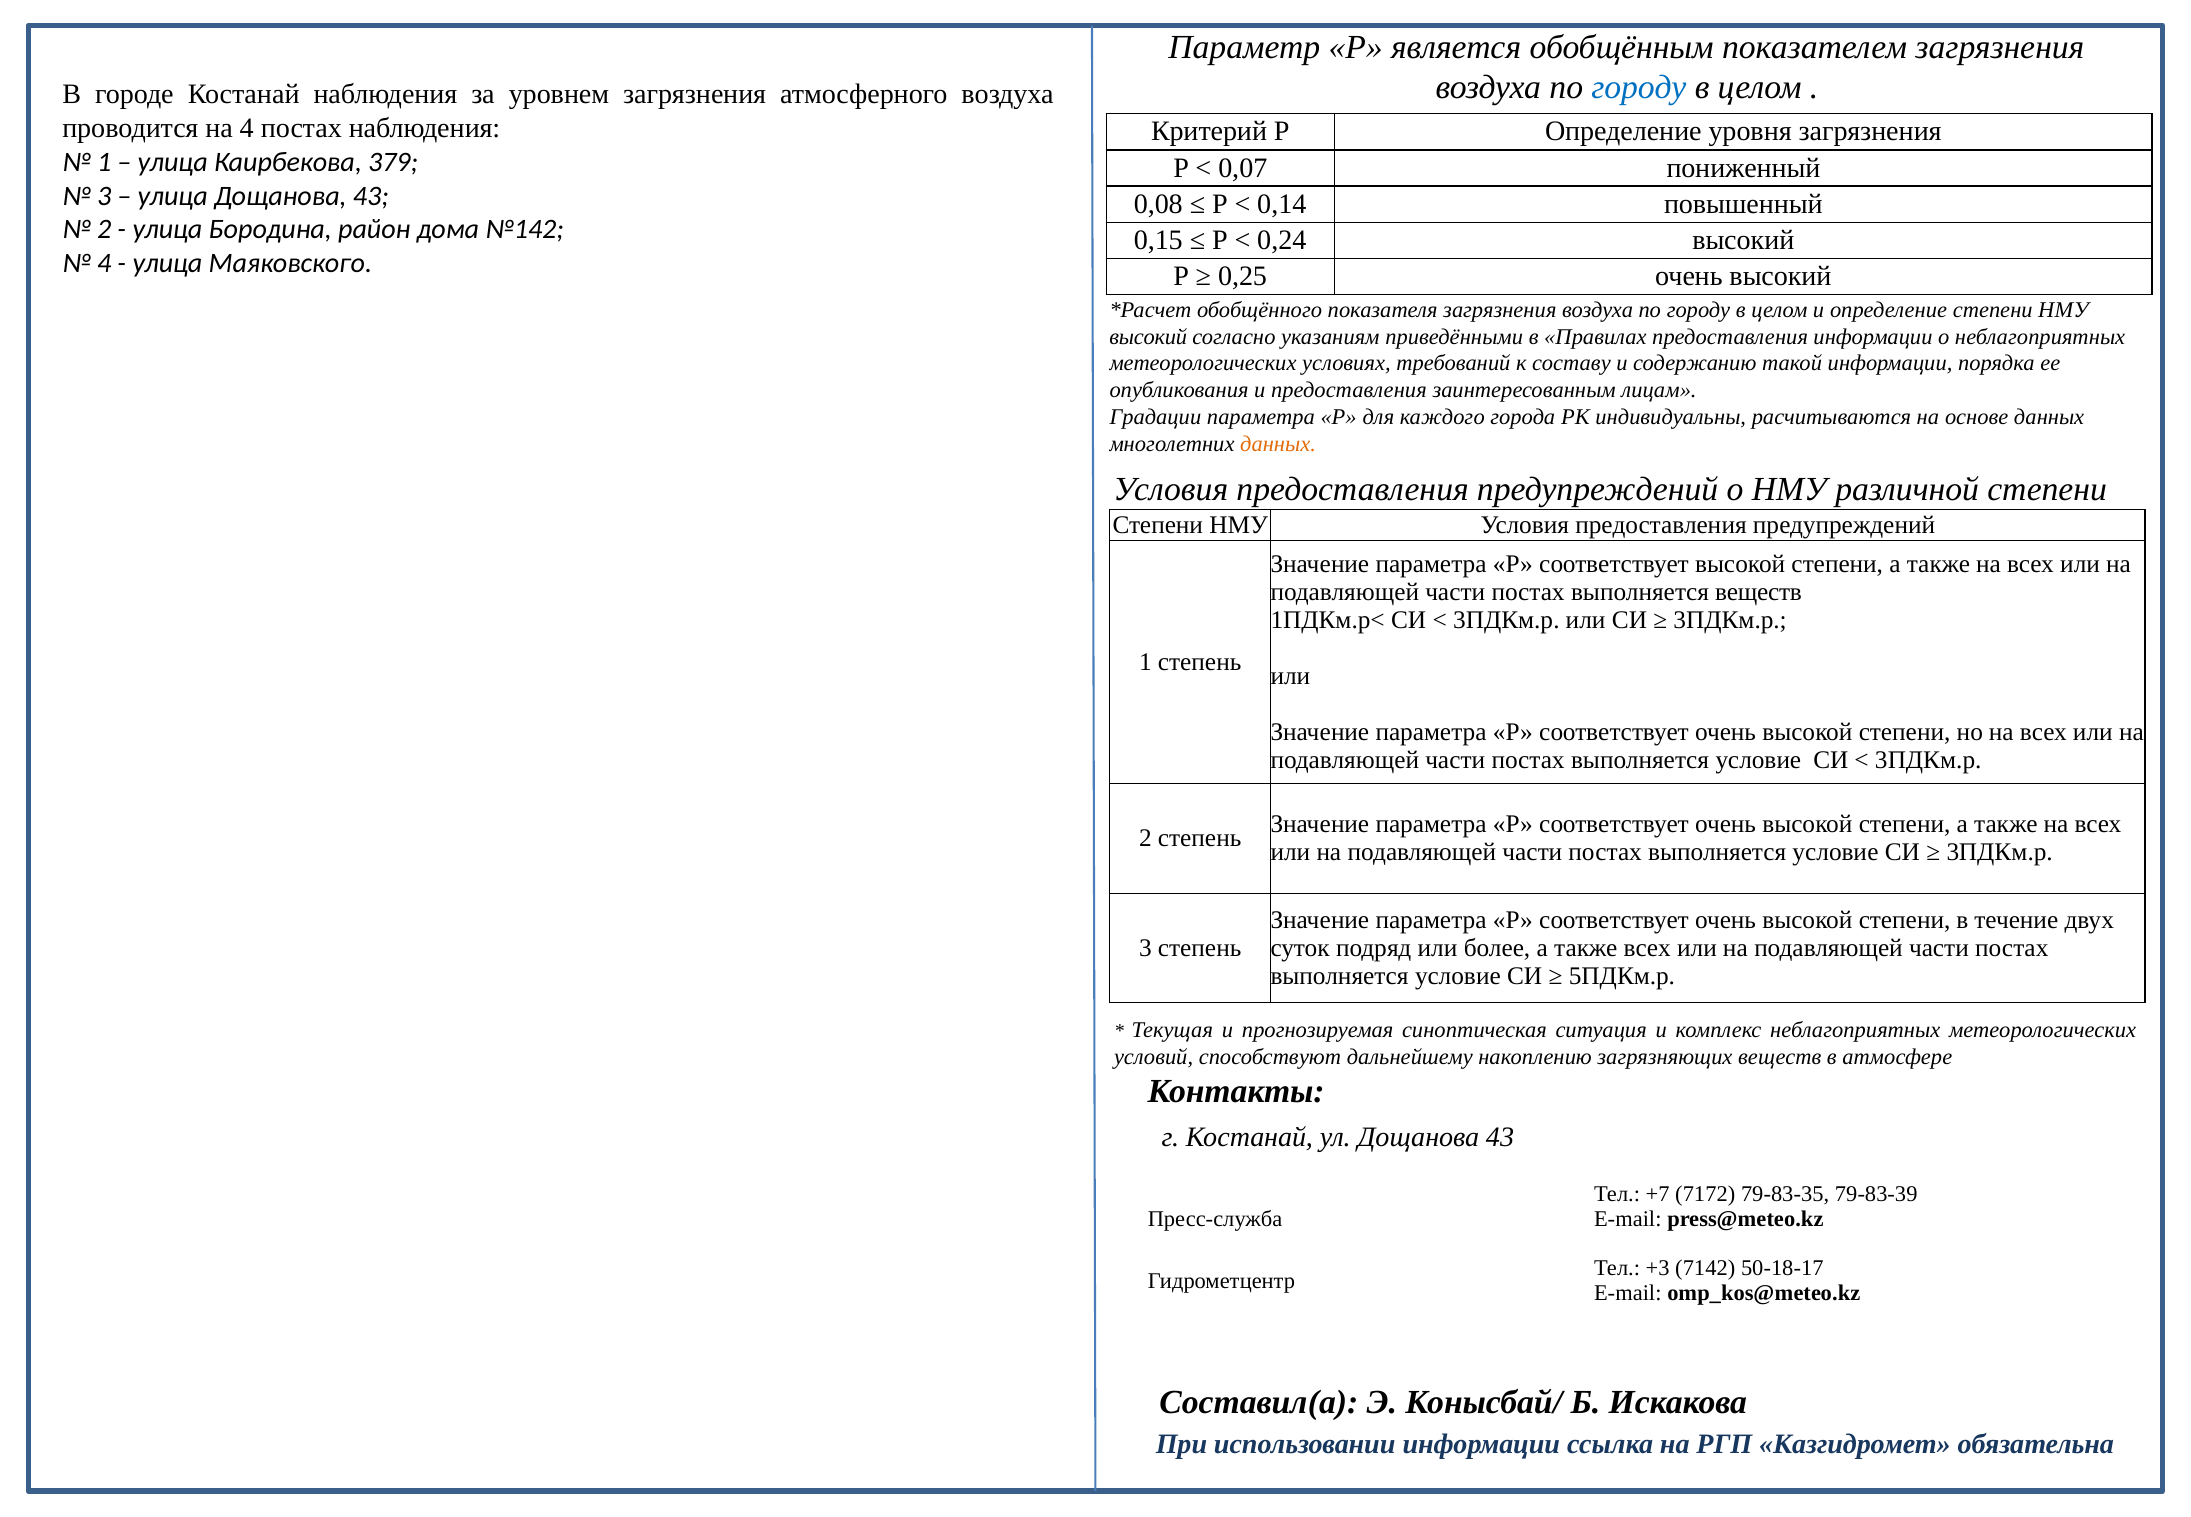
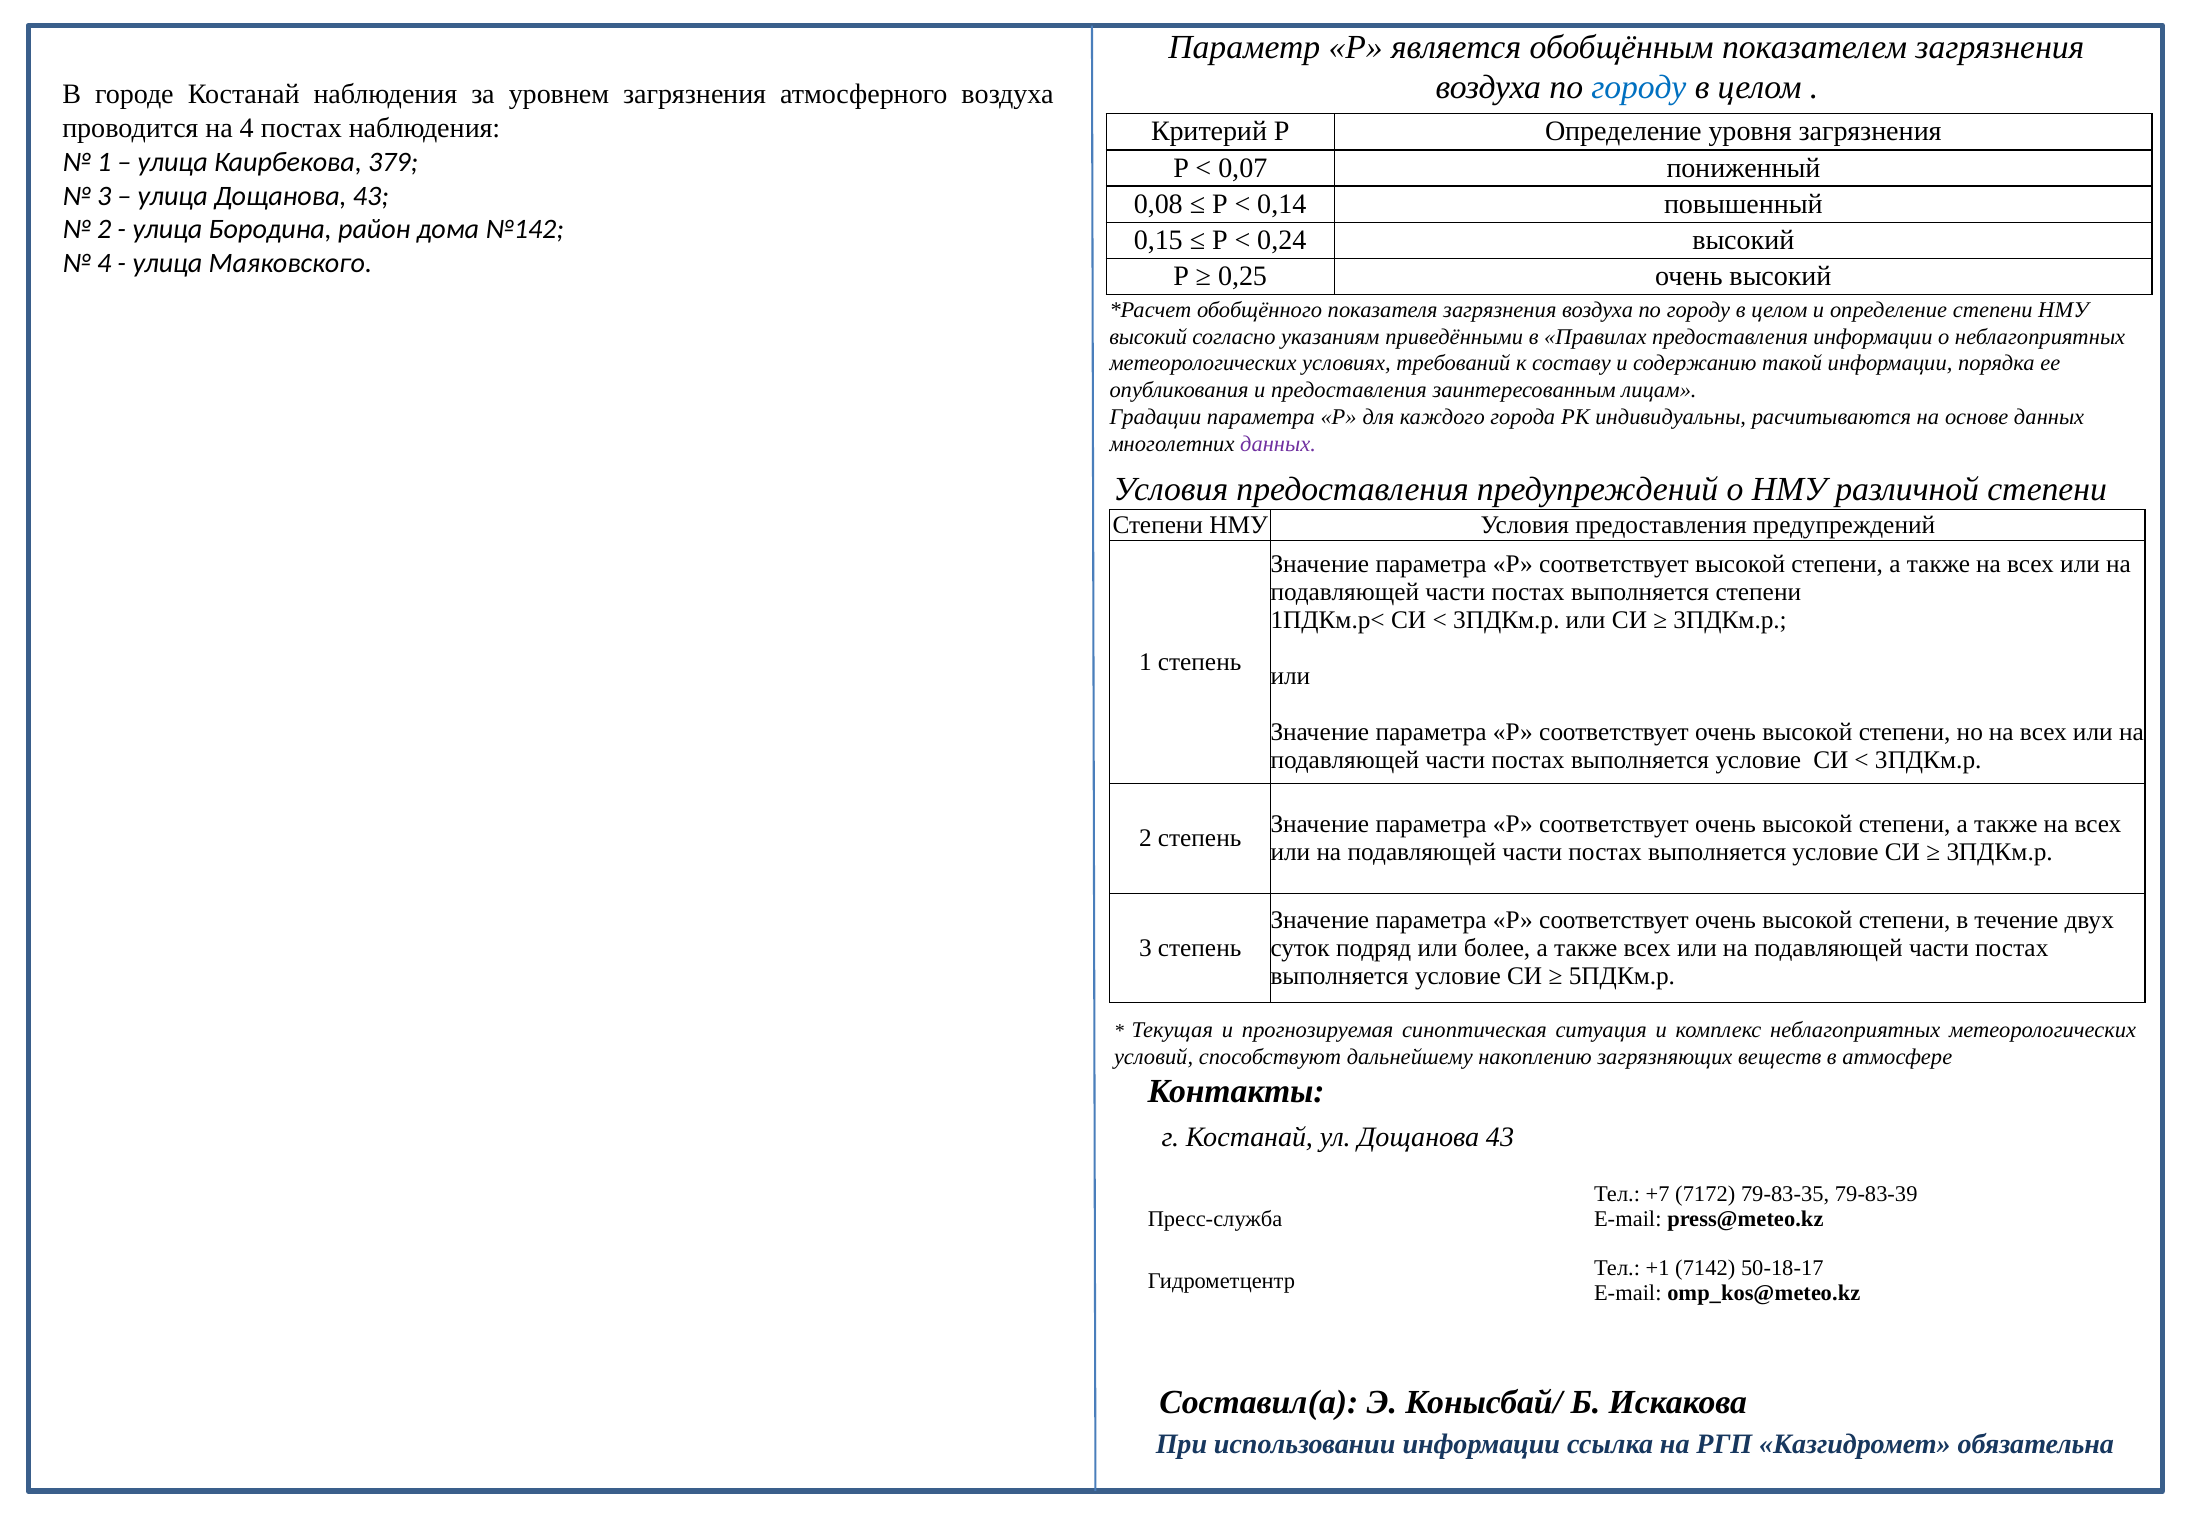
данных colour: orange -> purple (1278, 444)
выполняется веществ: веществ -> степени (1758, 592)
+3: +3 -> +1 (1658, 1268)
